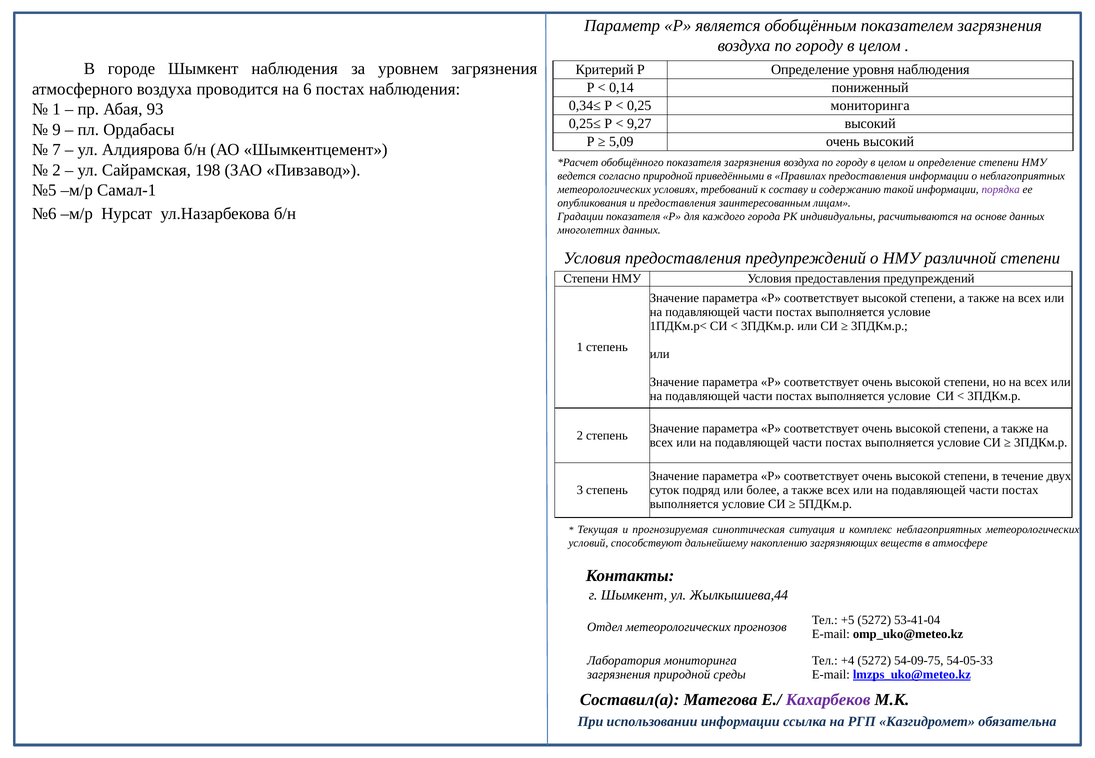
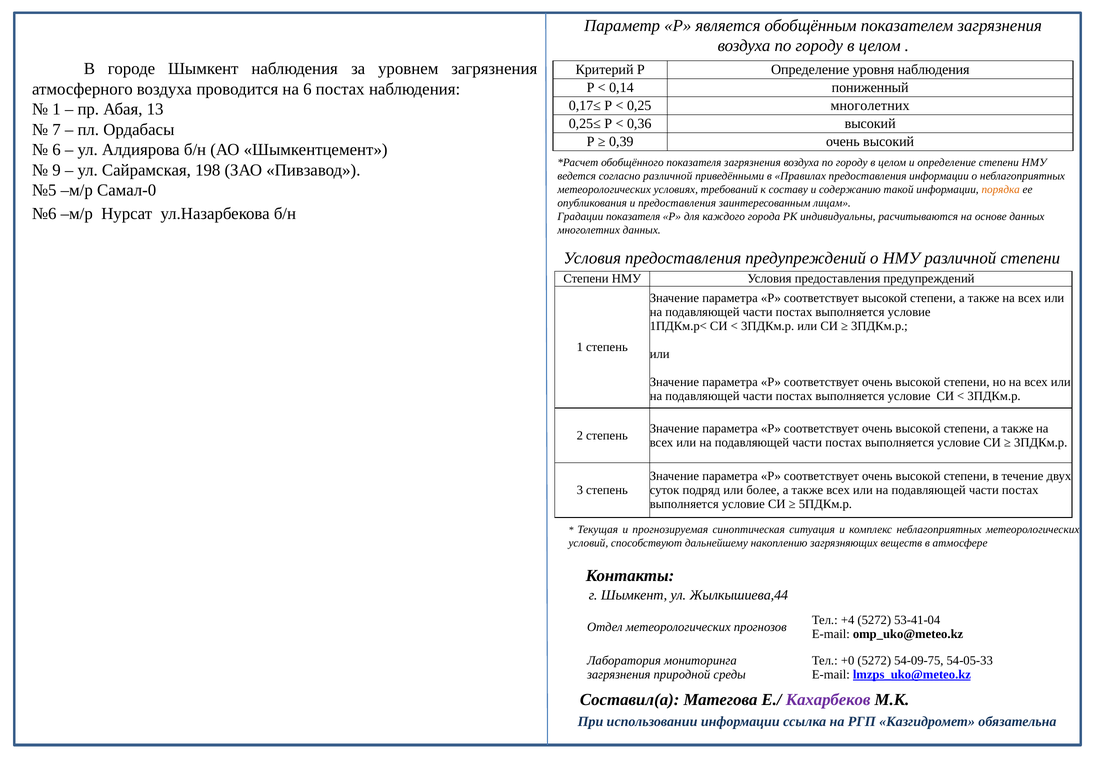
0,34≤: 0,34≤ -> 0,17≤ (585, 106)
0,25 мониторинга: мониторинга -> многолетних (870, 106)
93: 93 -> 13 (155, 109)
9,27: 9,27 -> 0,36 (639, 124)
9: 9 -> 7 (57, 130)
5,09: 5,09 -> 0,39 (621, 142)
7: 7 -> 6 (57, 150)
2: 2 -> 9 (57, 170)
согласно природной: природной -> различной (668, 176)
Самал-1: Самал-1 -> Самал-0 (127, 190)
порядка colour: purple -> orange (1001, 189)
+5: +5 -> +4 (848, 620)
+4: +4 -> +0 (848, 661)
